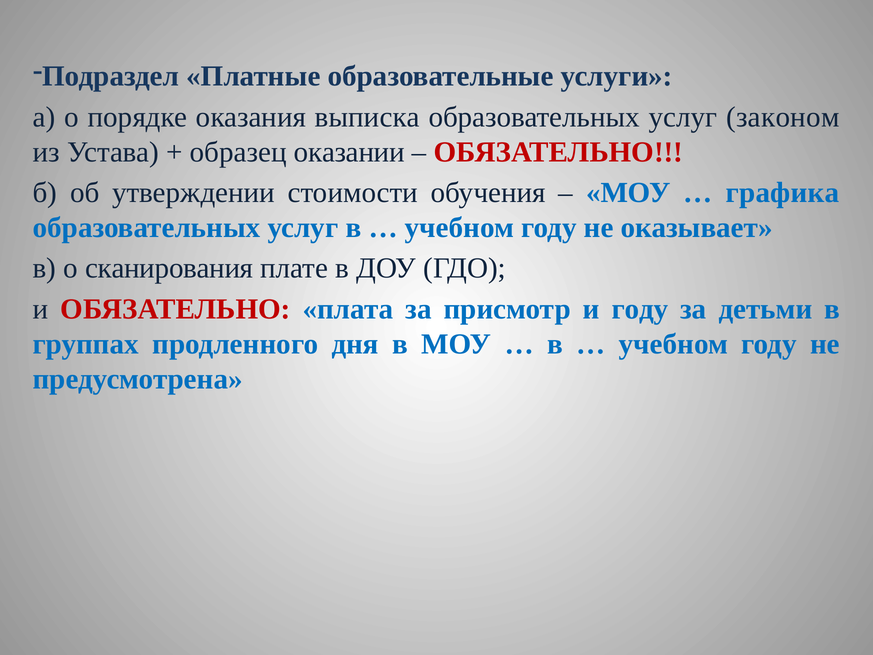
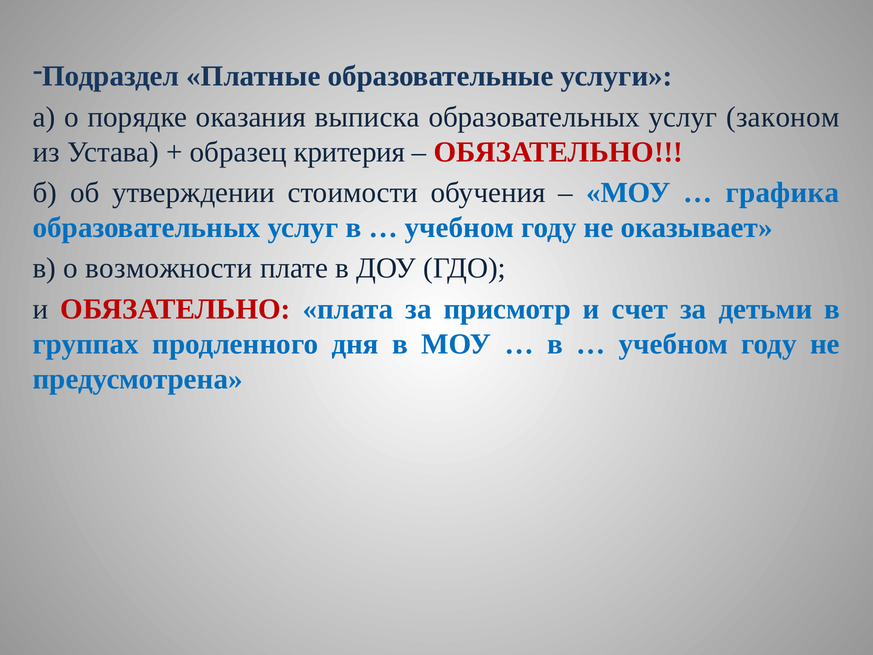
оказании: оказании -> критерия (349, 152)
сканирования: сканирования -> возможности (169, 268)
и году: году -> счет (640, 309)
